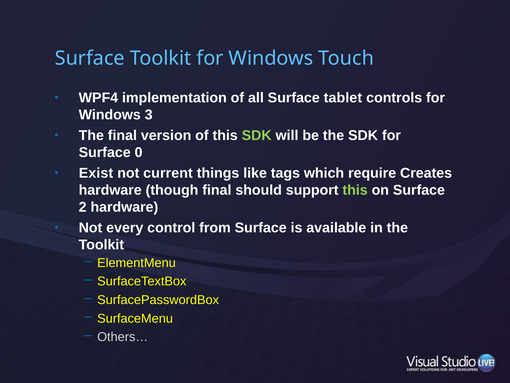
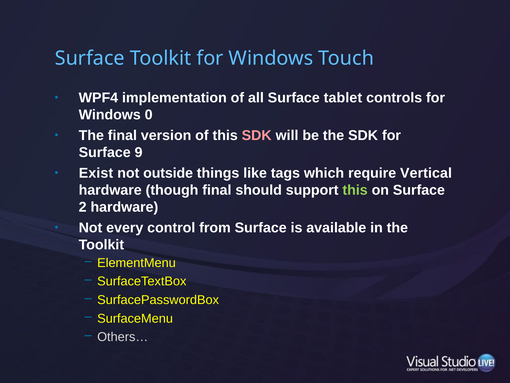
3: 3 -> 0 (149, 115)
SDK colour: light green -> pink (257, 135)
0: 0 -> 9 (139, 152)
current: current -> outside (168, 173)
Creates: Creates -> Vertical (426, 173)
